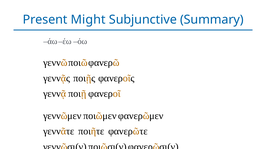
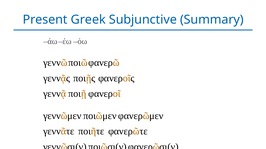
Might: Might -> Greek (88, 20)
